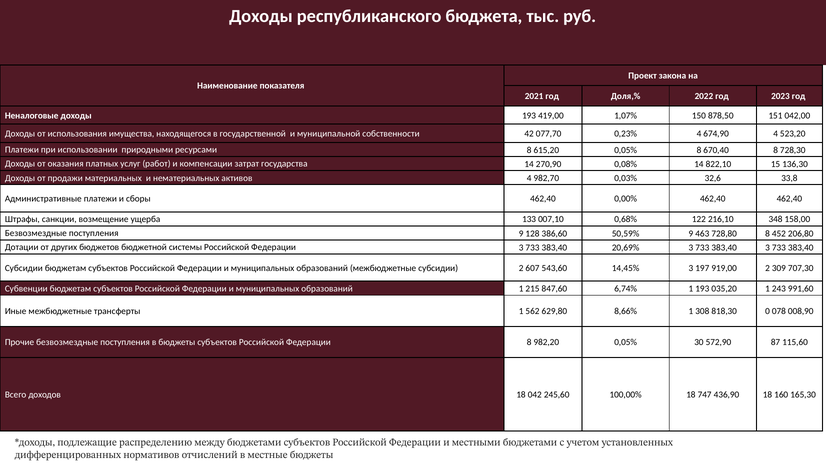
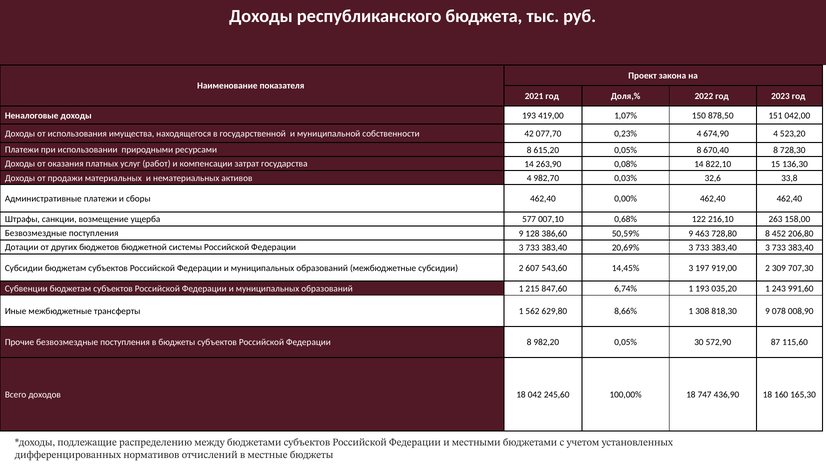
270,90: 270,90 -> 263,90 (549, 164)
133: 133 -> 577 (529, 219)
348: 348 -> 263 (776, 219)
818,30 0: 0 -> 9 (768, 311)
